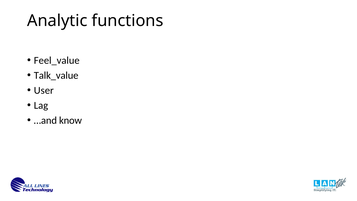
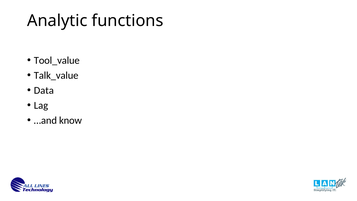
Feel_value: Feel_value -> Tool_value (57, 60)
User: User -> Data (44, 90)
